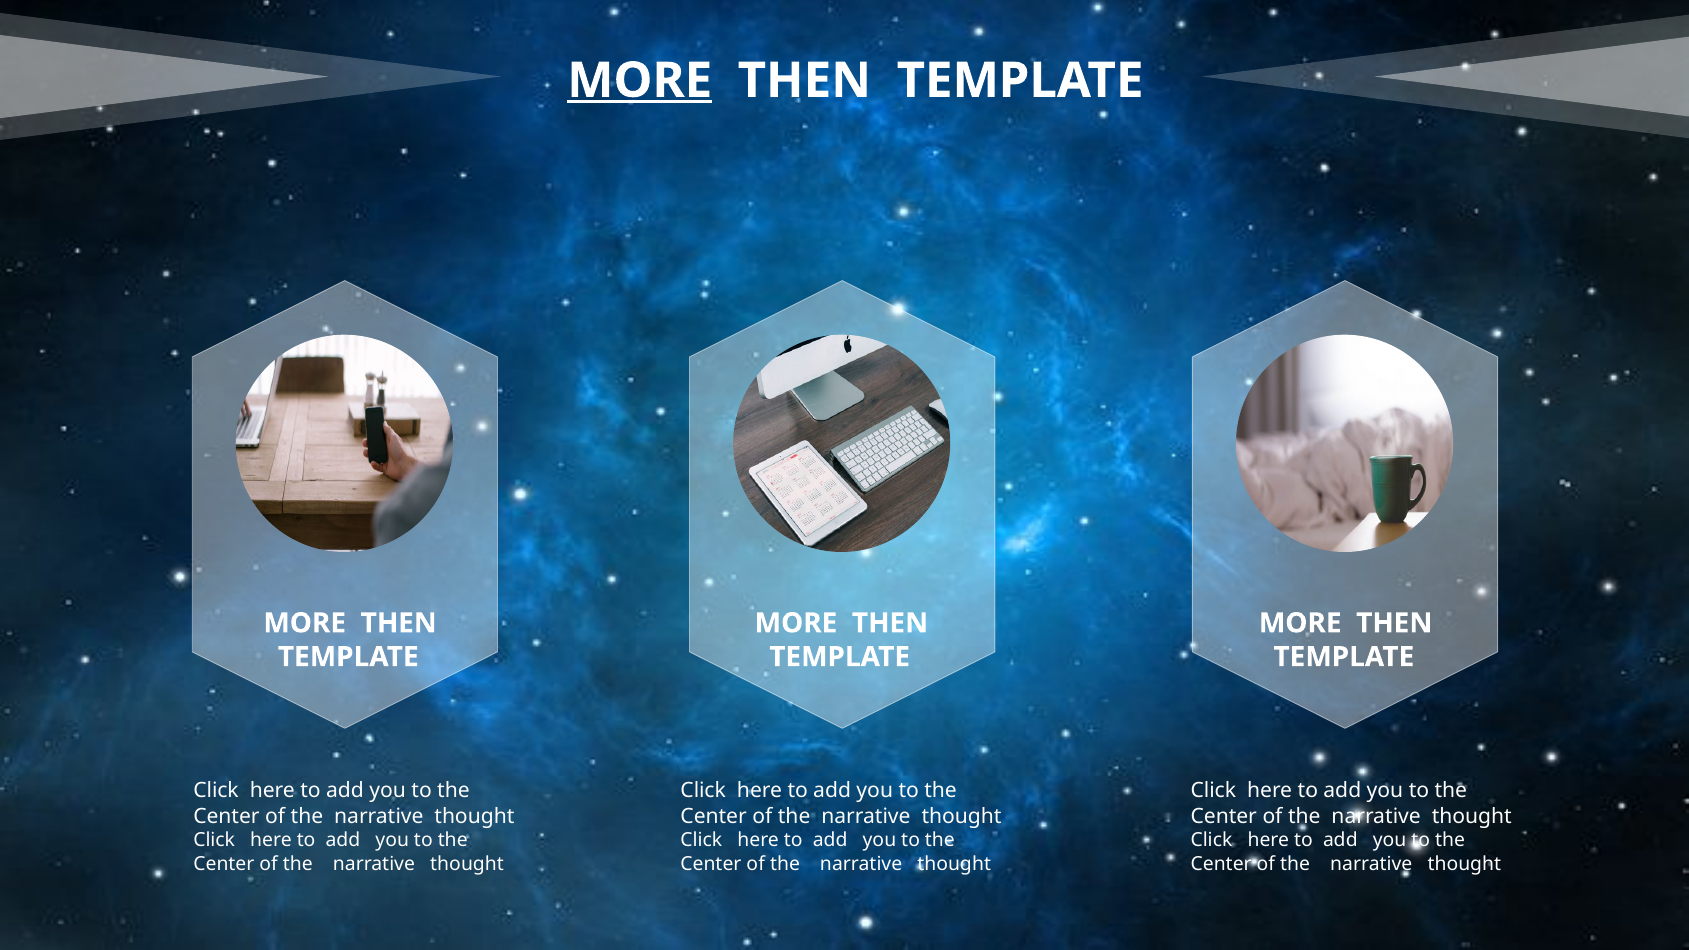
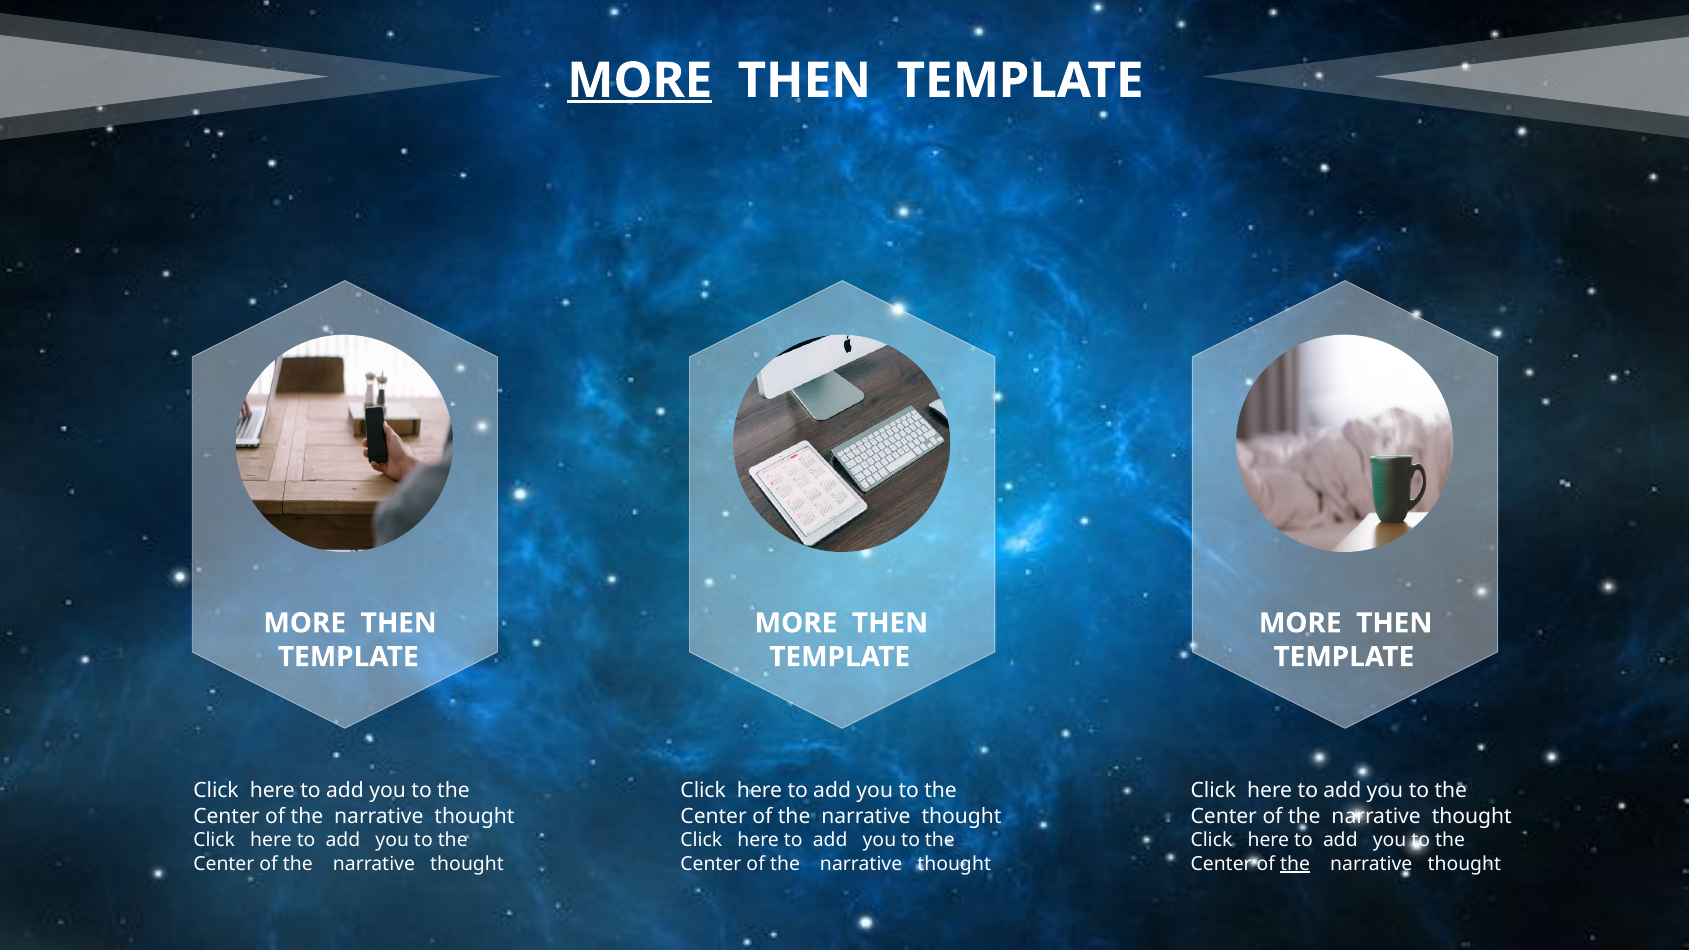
the underline: none -> present (1295, 864)
